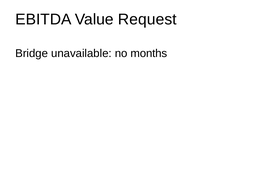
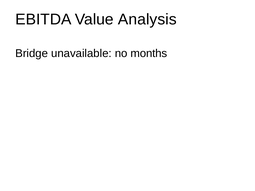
Request: Request -> Analysis (147, 19)
